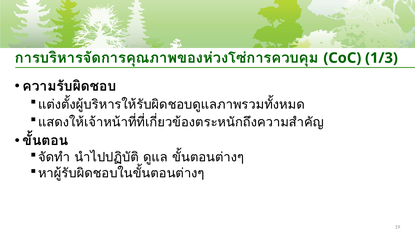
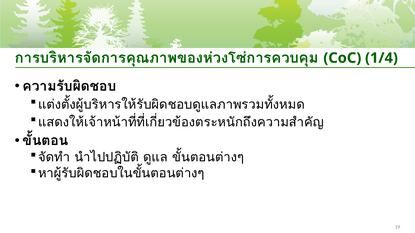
1/3: 1/3 -> 1/4 (381, 58)
